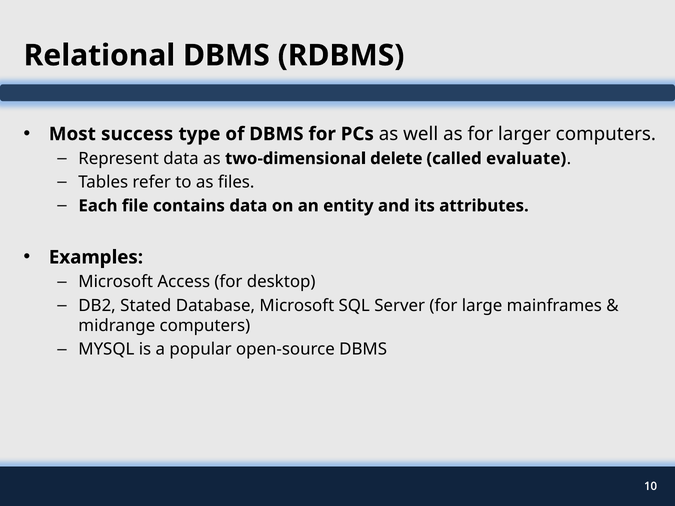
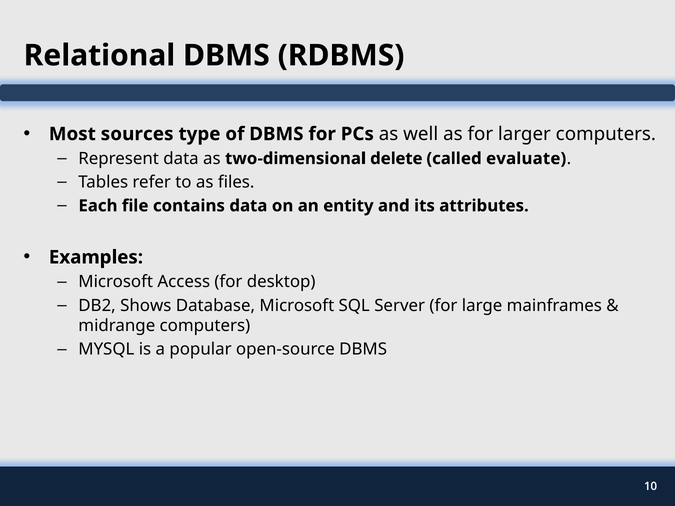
success: success -> sources (137, 134)
Stated: Stated -> Shows (146, 306)
